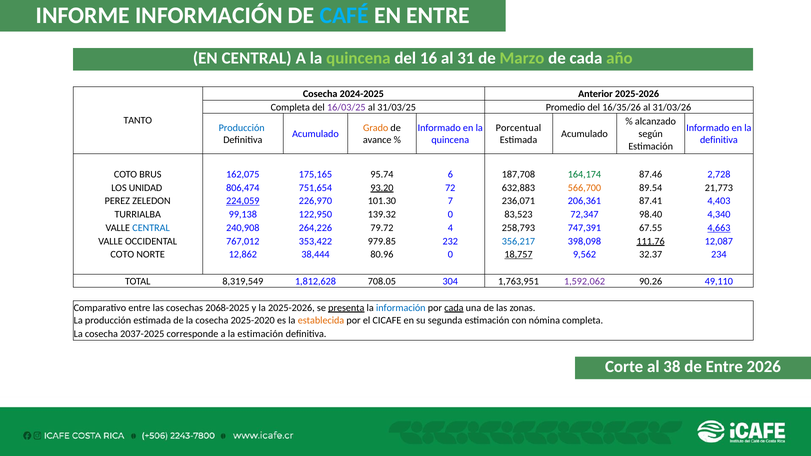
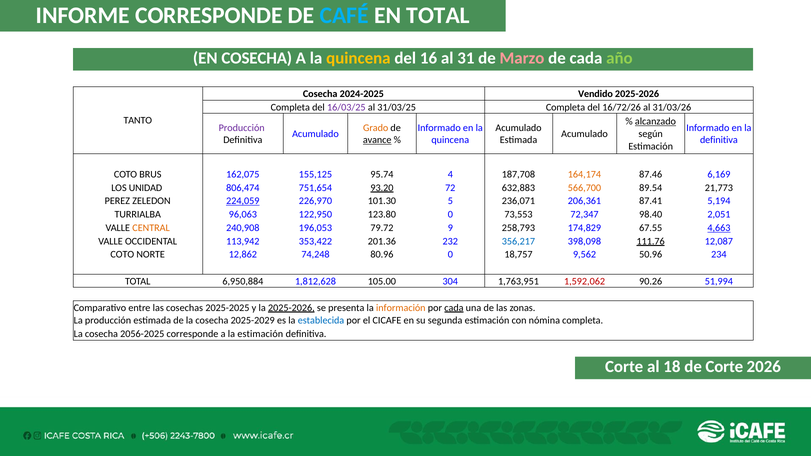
INFORME INFORMACIÓN: INFORMACIÓN -> CORRESPONDE (209, 16)
EN ENTRE: ENTRE -> TOTAL (438, 16)
EN CENTRAL: CENTRAL -> COSECHA (257, 58)
quincena colour: light green -> yellow (358, 58)
Marzo colour: light green -> pink (522, 58)
Anterior: Anterior -> Vendido (595, 94)
31/03/25 Promedio: Promedio -> Completa (566, 107)
16/35/26: 16/35/26 -> 16/72/26 (622, 107)
alcanzado underline: none -> present (655, 122)
Producción colour: blue -> purple (242, 128)
Porcentual: Porcentual -> Acumulado (519, 128)
avance underline: none -> present (377, 140)
175,165: 175,165 -> 155,125 (315, 174)
6: 6 -> 4 (450, 174)
164,174 colour: green -> orange (584, 174)
2,728: 2,728 -> 6,169 (719, 174)
7: 7 -> 5 (450, 201)
4,403: 4,403 -> 5,194 (719, 201)
99,138: 99,138 -> 96,063 (243, 215)
139.32: 139.32 -> 123.80 (382, 215)
83,523: 83,523 -> 73,553 (518, 215)
4,340: 4,340 -> 2,051 (719, 215)
CENTRAL colour: blue -> orange (151, 228)
264,226: 264,226 -> 196,053 (315, 228)
4: 4 -> 9 (450, 228)
747,391: 747,391 -> 174,829 (584, 228)
767,012: 767,012 -> 113,942 (243, 241)
979.85: 979.85 -> 201.36 (382, 241)
38,444: 38,444 -> 74,248 (315, 255)
18,757 underline: present -> none (518, 255)
32.37: 32.37 -> 50.96 (651, 255)
8,319,549: 8,319,549 -> 6,950,884 (243, 281)
708.05: 708.05 -> 105.00 (382, 281)
1,592,062 colour: purple -> red (585, 281)
49,110: 49,110 -> 51,994 (719, 281)
2068-2025: 2068-2025 -> 2025-2025 (227, 308)
2025-2026 underline: none -> present (291, 308)
presenta underline: present -> none (346, 308)
información colour: blue -> orange (401, 308)
2025-2020: 2025-2020 -> 2025-2029 (253, 321)
establecida colour: orange -> blue (321, 321)
2037-2025: 2037-2025 -> 2056-2025 (142, 334)
38: 38 -> 18 (672, 367)
de Entre: Entre -> Corte (724, 367)
